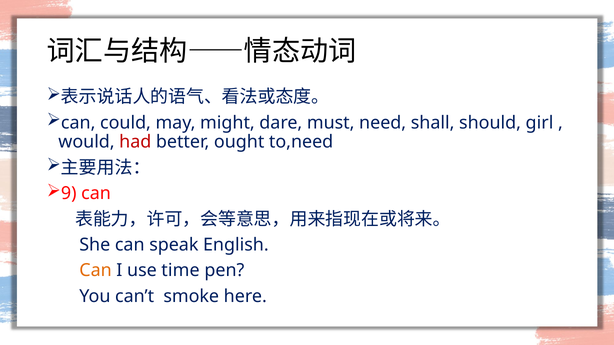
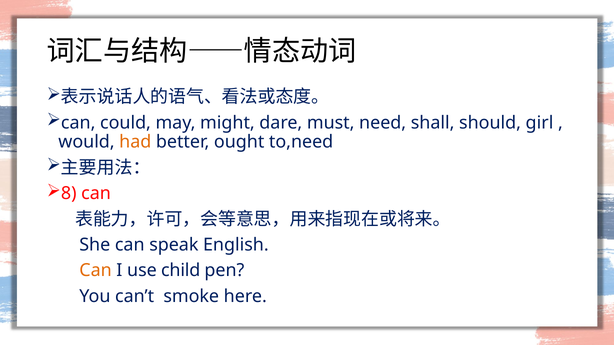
had colour: red -> orange (135, 142)
9: 9 -> 8 (69, 194)
time: time -> child (181, 271)
